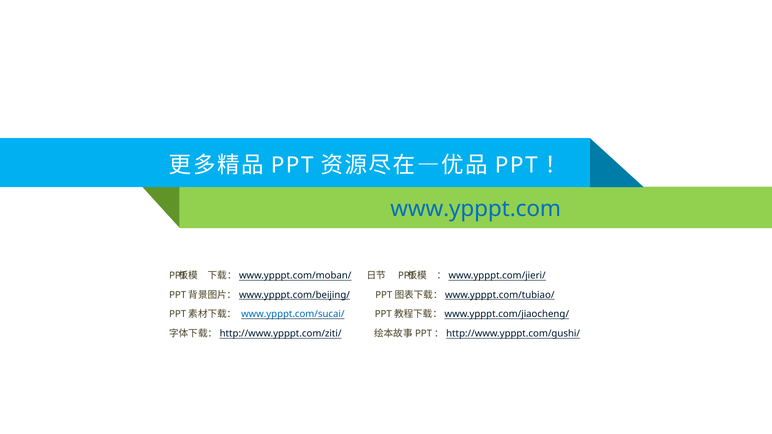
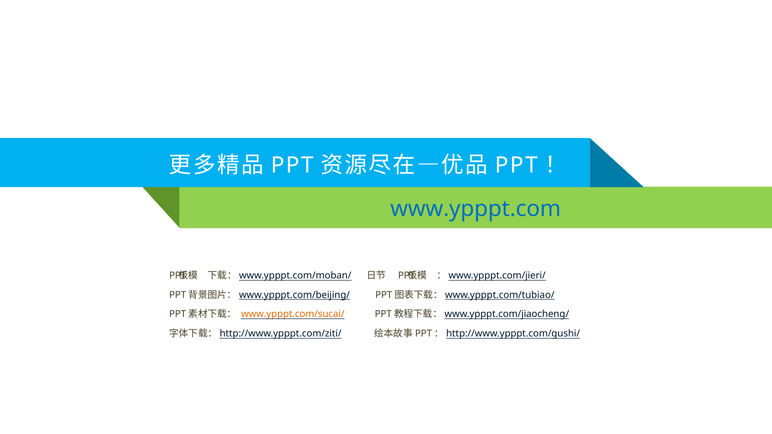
www.ypppt.com/sucai/ colour: blue -> orange (293, 314)
